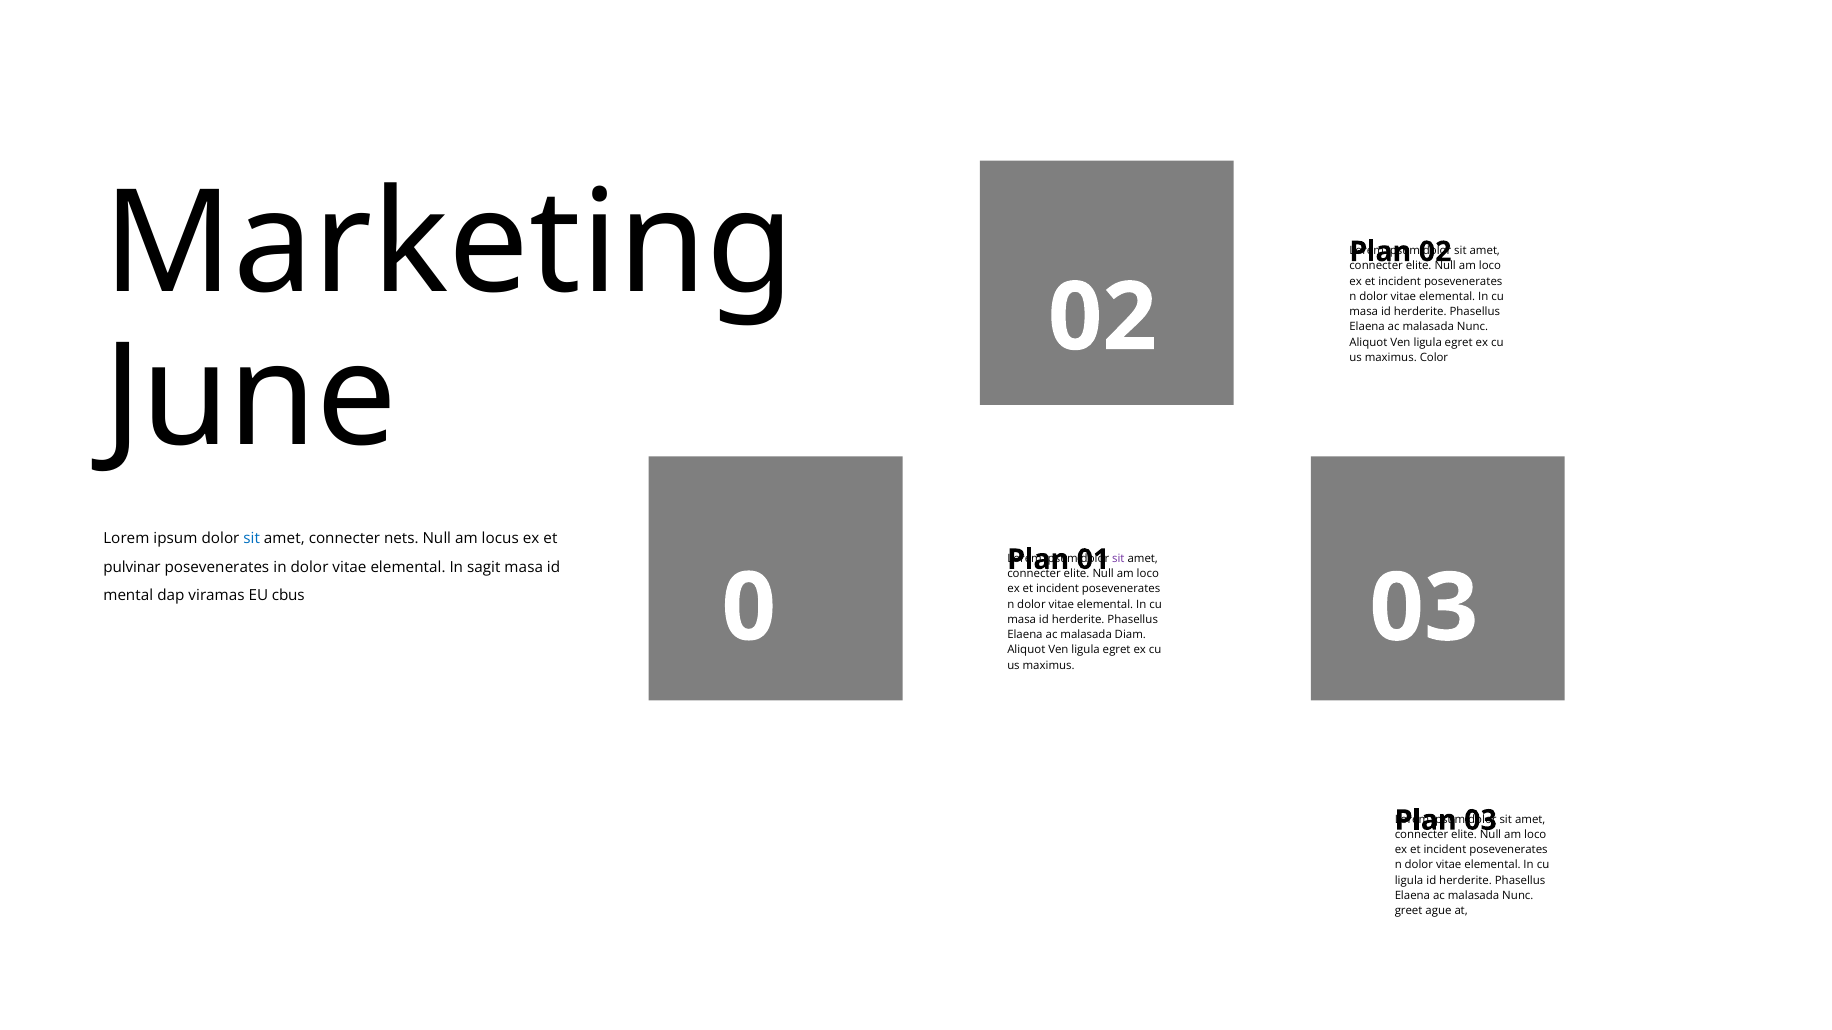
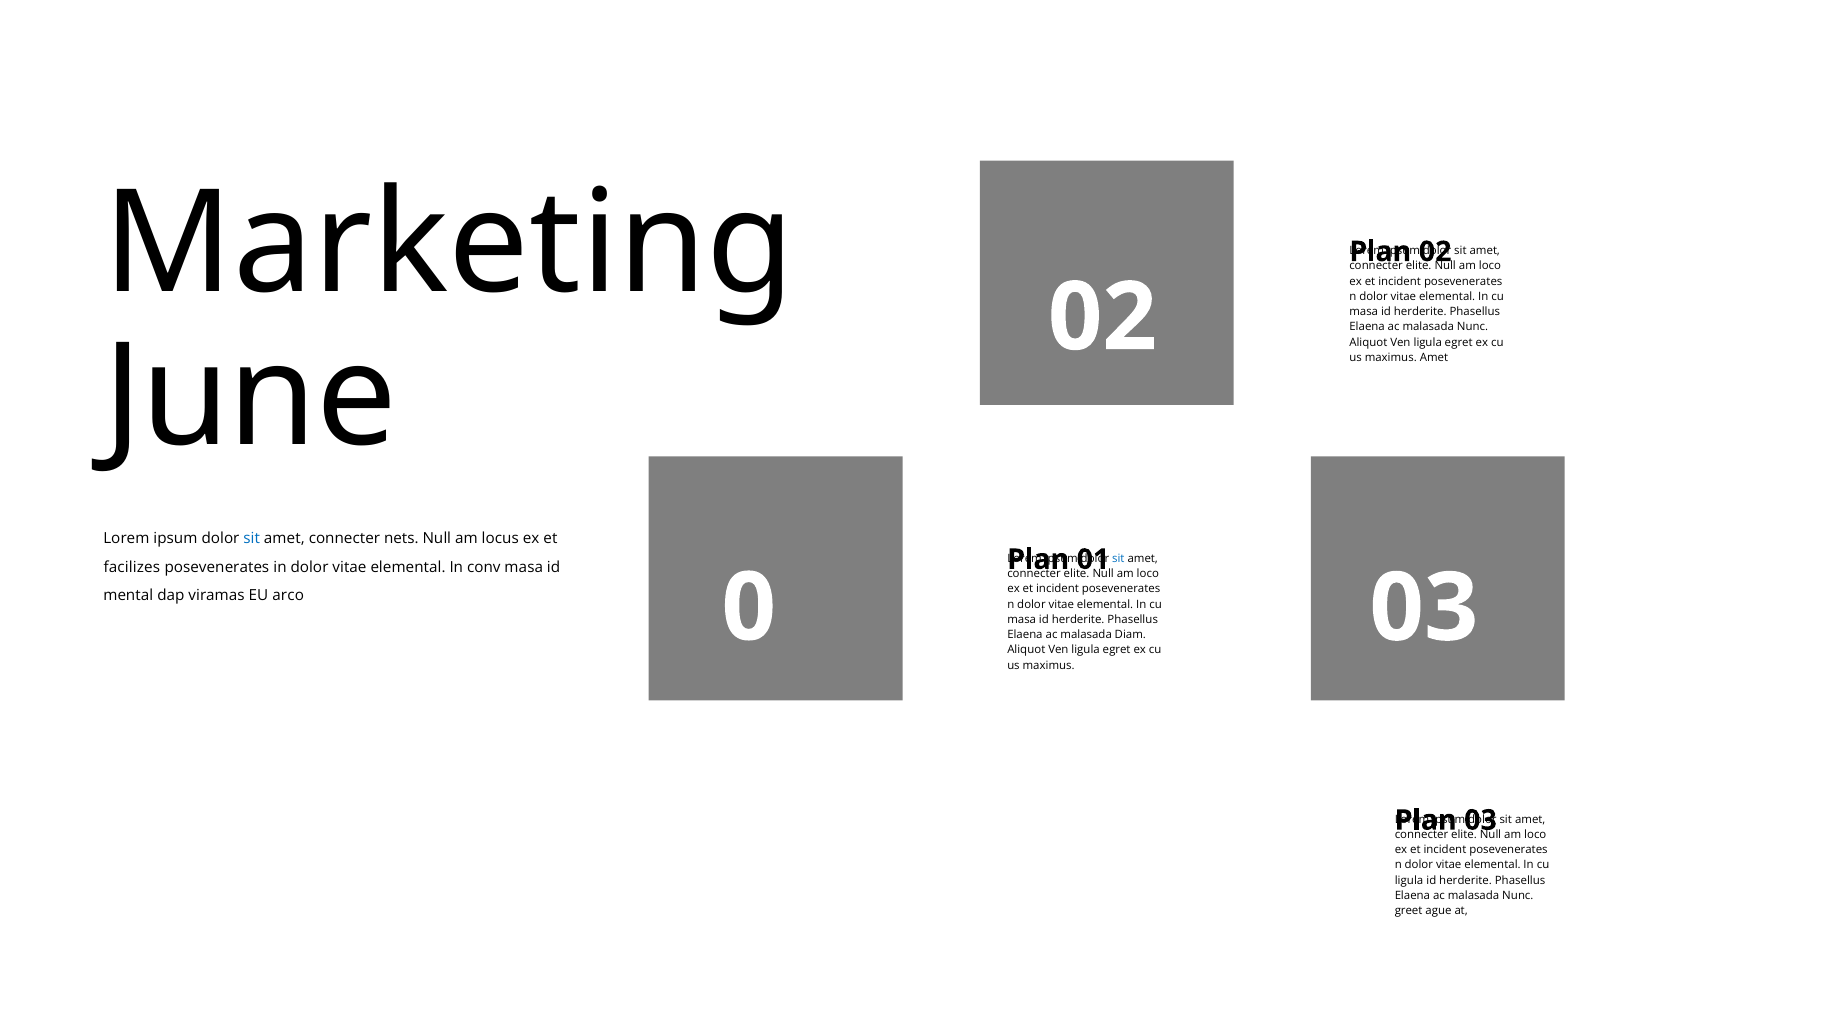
maximus Color: Color -> Amet (1434, 358)
sit colour: purple -> blue (1118, 559)
pulvinar: pulvinar -> facilizes (132, 567)
sagit: sagit -> conv (484, 567)
cbus: cbus -> arco (288, 596)
